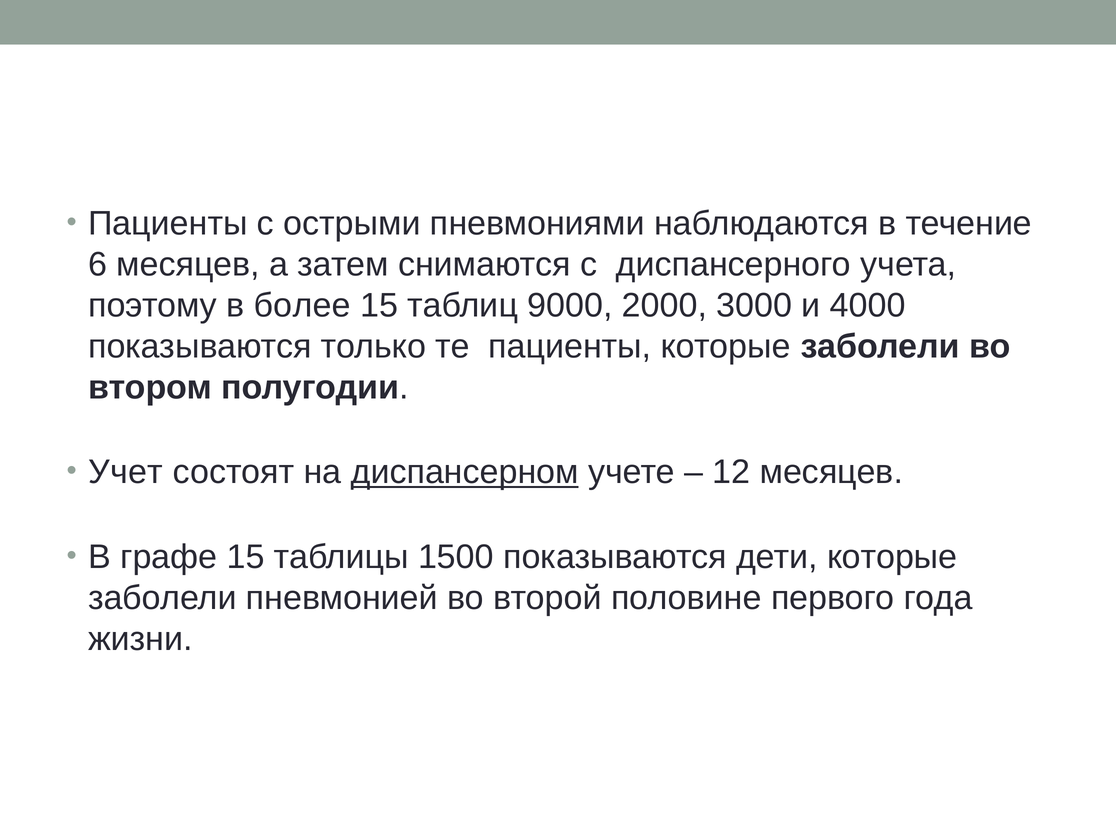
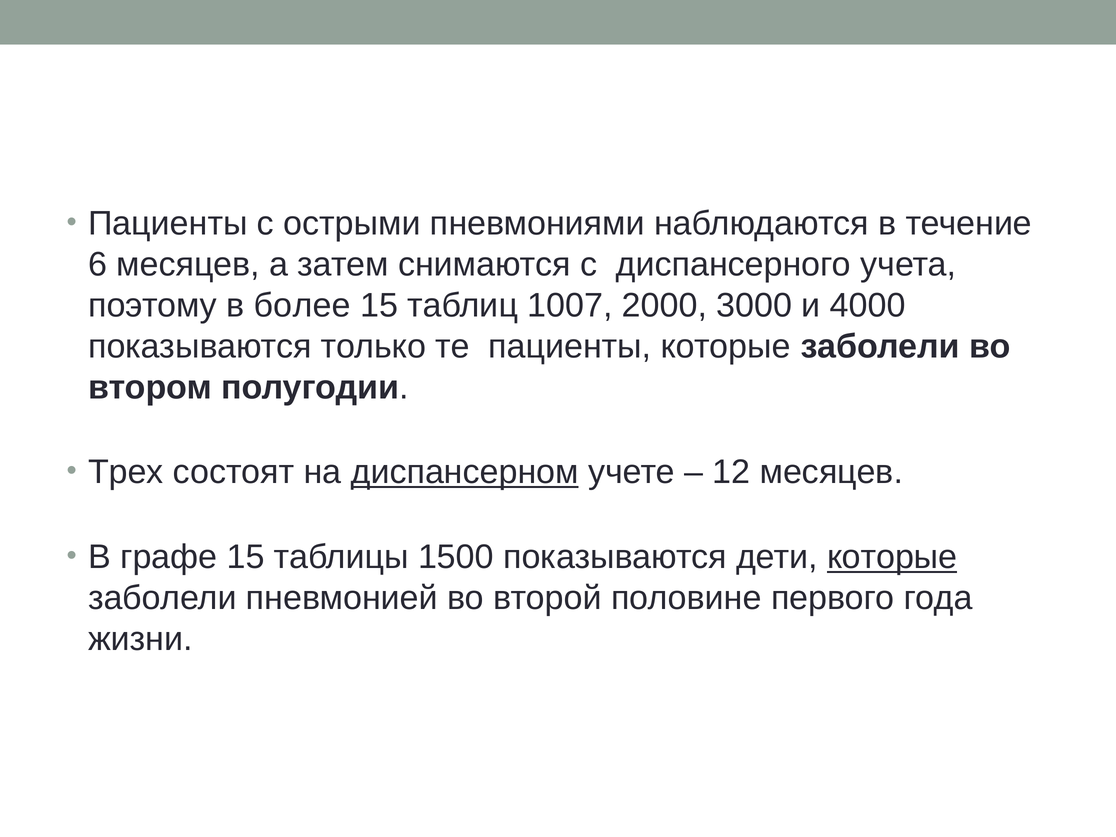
9000: 9000 -> 1007 (570, 306)
Учет: Учет -> Трех (126, 472)
которые underline: none -> present (892, 557)
